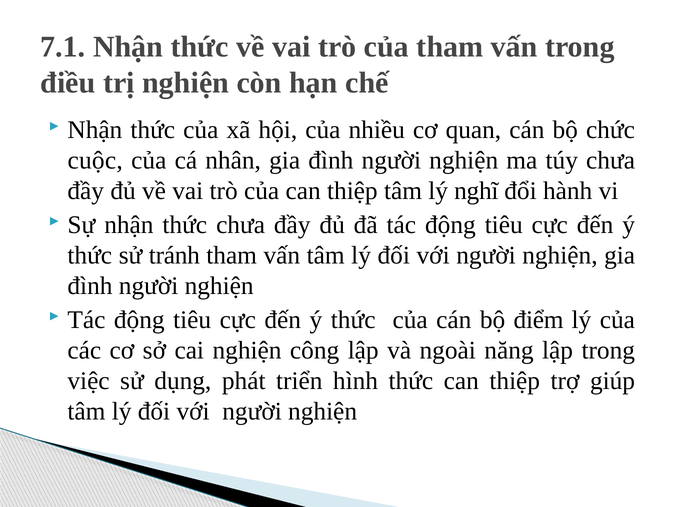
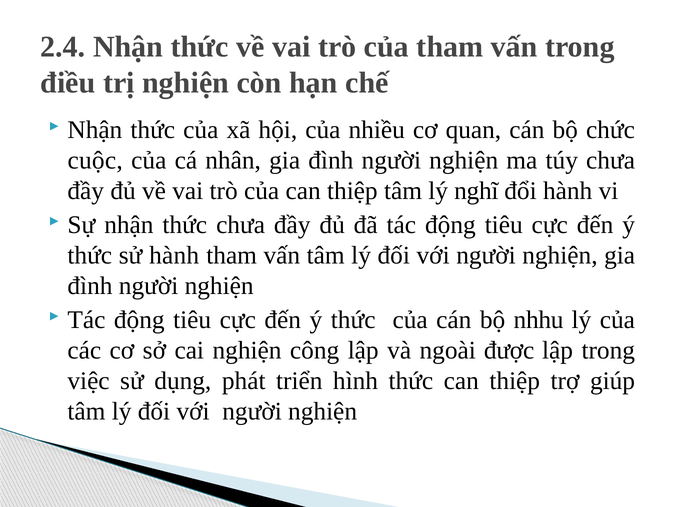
7.1: 7.1 -> 2.4 (63, 47)
sử tránh: tránh -> hành (174, 255)
điểm: điểm -> nhhu (539, 320)
năng: năng -> được (509, 350)
